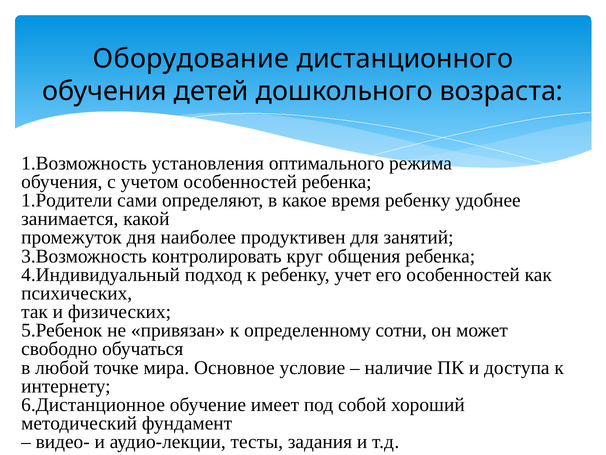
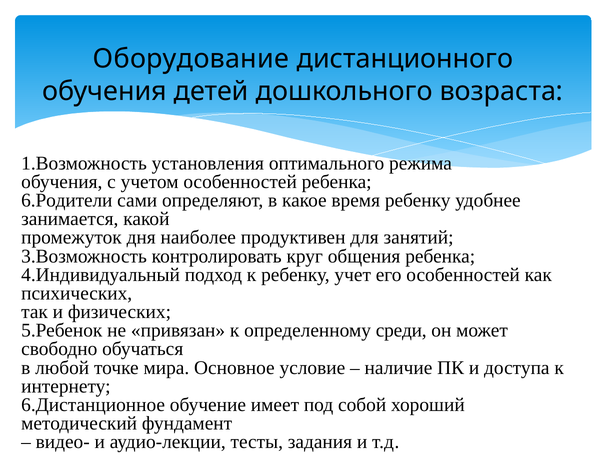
1.Родители: 1.Родители -> 6.Родители (67, 200)
сотни: сотни -> среди (401, 330)
